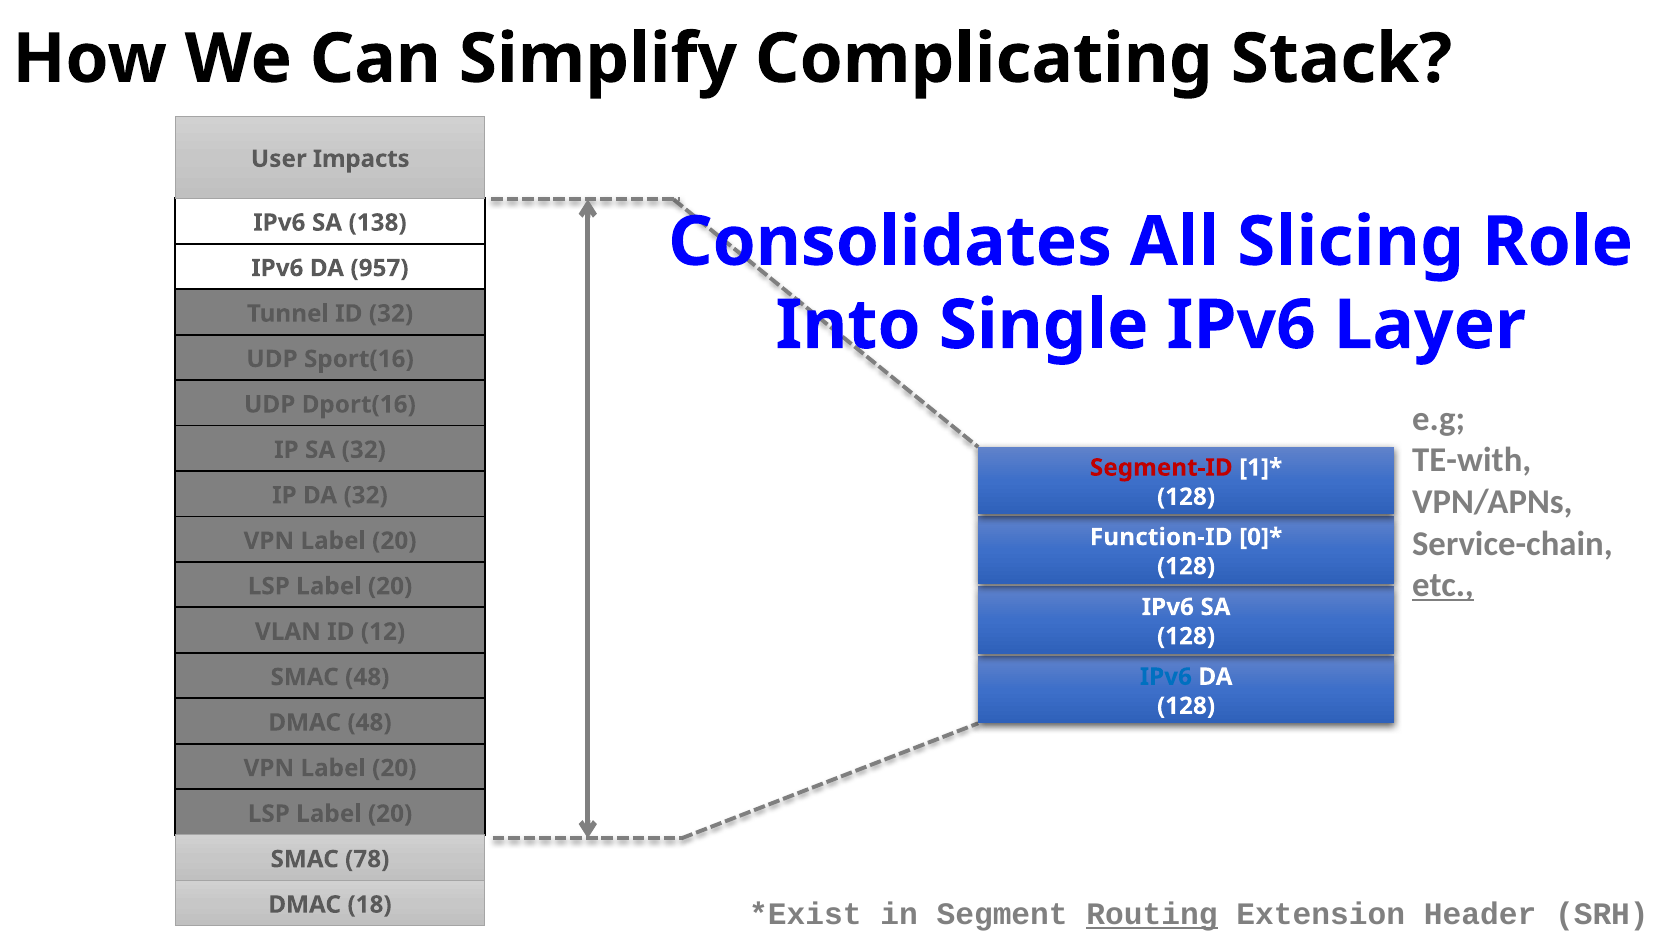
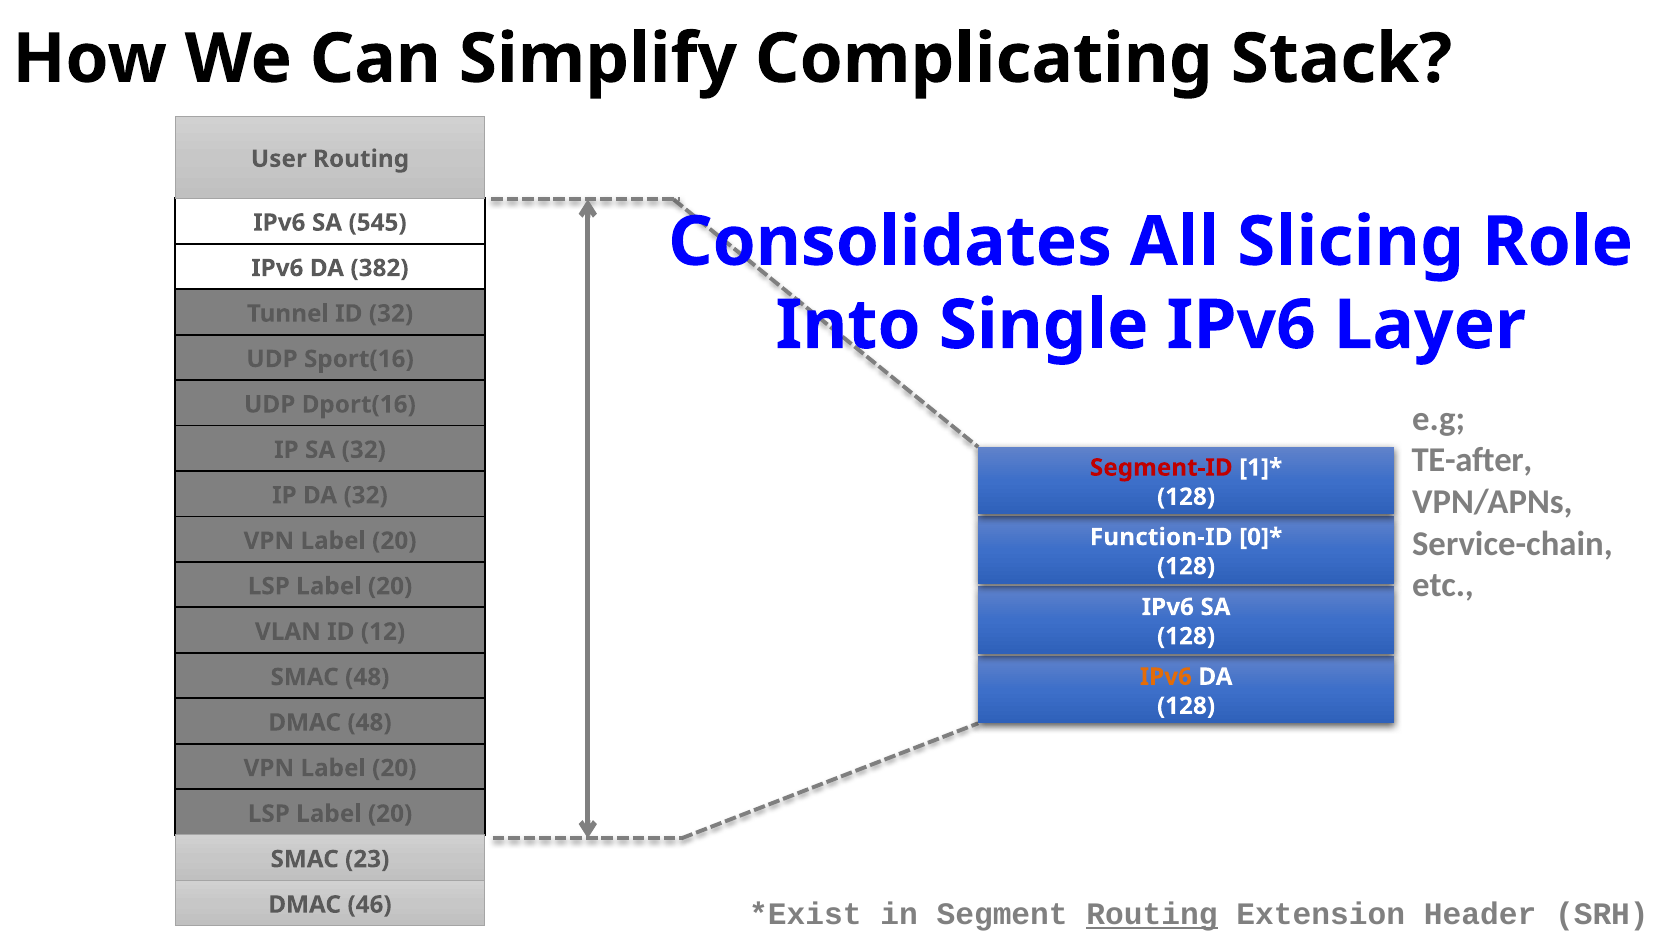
User Impacts: Impacts -> Routing (361, 159)
138: 138 -> 545 (378, 223)
957: 957 -> 382 (380, 268)
TE-with: TE-with -> TE-after (1472, 461)
etc underline: present -> none (1443, 586)
IPv6 colour: blue -> orange (1166, 677)
78: 78 -> 23 (367, 859)
18: 18 -> 46 (370, 905)
